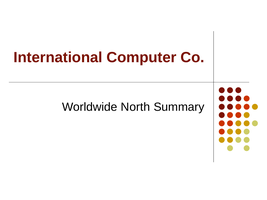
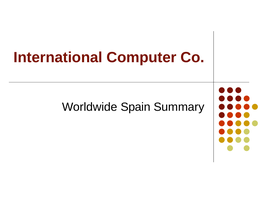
North: North -> Spain (136, 107)
